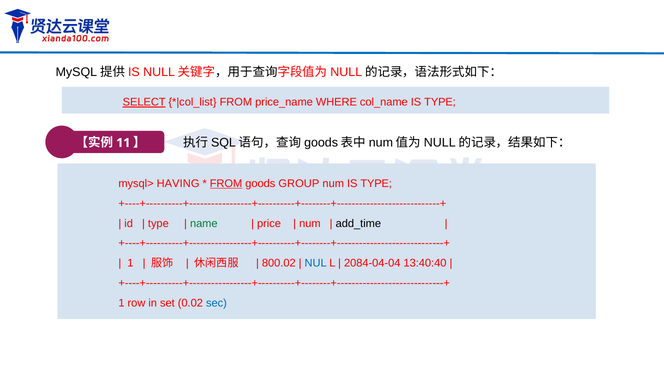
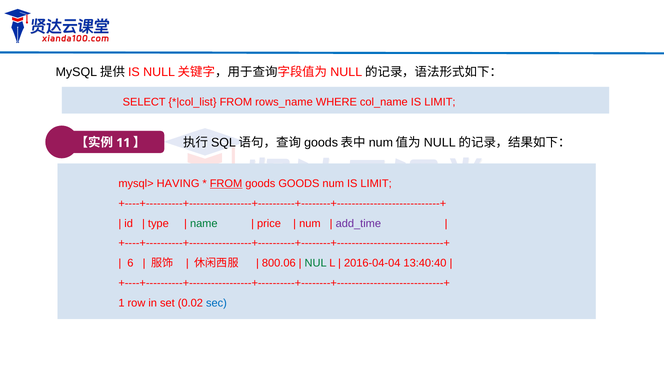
SELECT underline: present -> none (144, 102)
price_name: price_name -> rows_name (284, 102)
col_name IS TYPE: TYPE -> LIMIT (440, 102)
goods GROUP: GROUP -> GOODS (299, 184)
num IS TYPE: TYPE -> LIMIT (376, 184)
add_time colour: black -> purple (358, 224)
1: 1 -> 6 (130, 263)
800.02: 800.02 -> 800.06 (279, 263)
NUL colour: blue -> green (316, 263)
2084-04-04: 2084-04-04 -> 2016-04-04 (372, 263)
